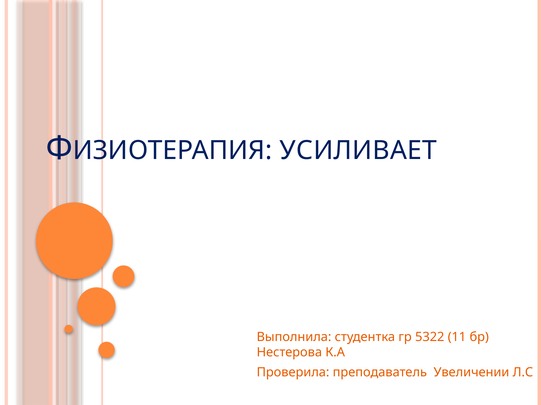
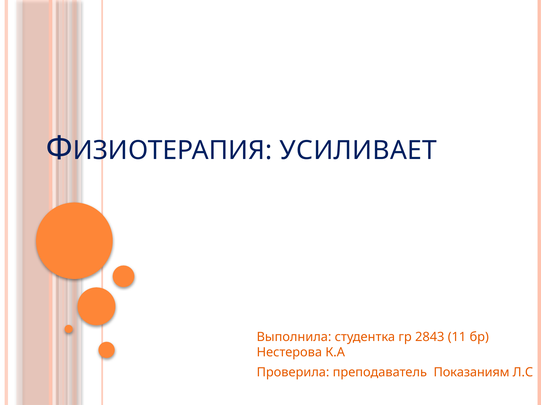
5322: 5322 -> 2843 (430, 338)
Увеличении: Увеличении -> Показаниям (472, 373)
